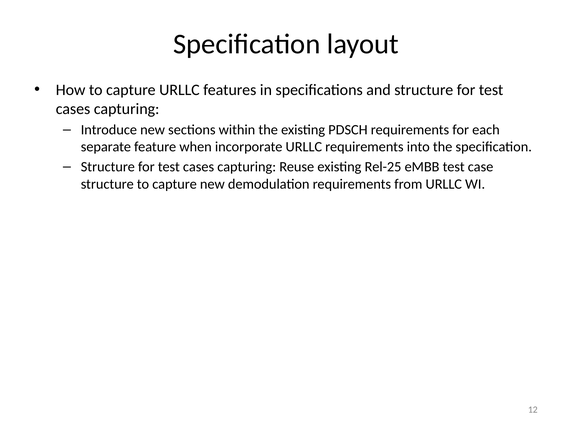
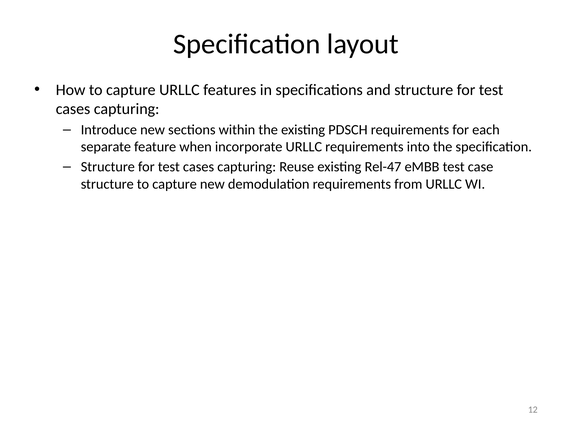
Rel-25: Rel-25 -> Rel-47 (383, 167)
